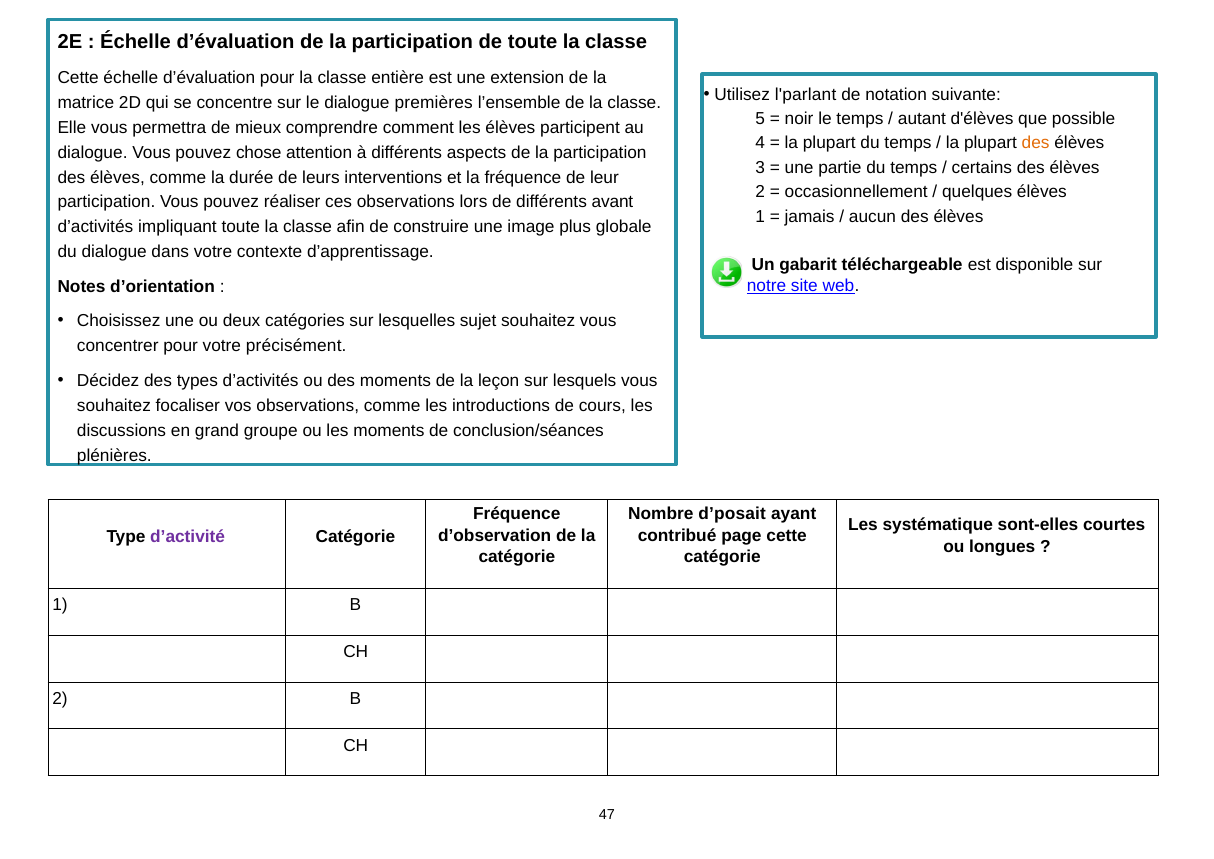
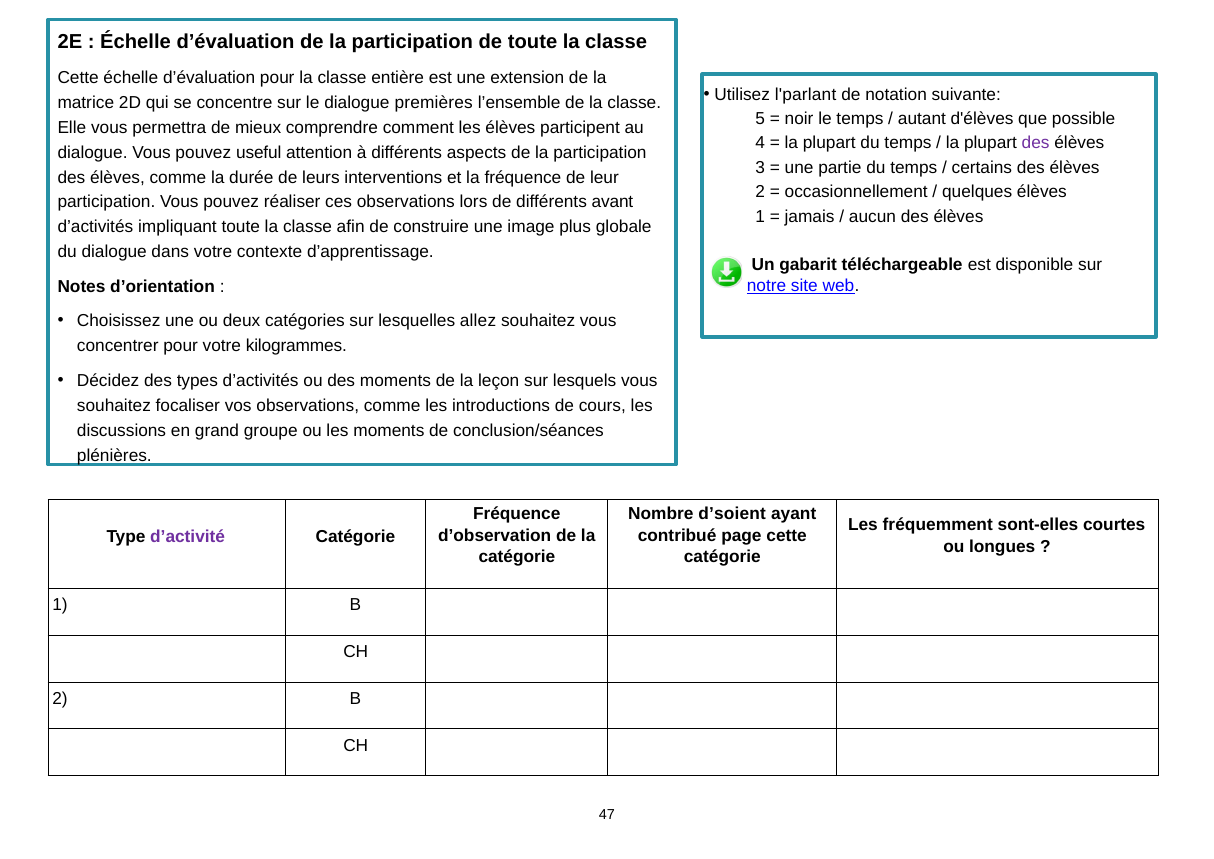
des colour: orange -> purple (1036, 143)
chose: chose -> useful (259, 152)
sujet: sujet -> allez (478, 321)
précisément: précisément -> kilogrammes (296, 346)
d’posait: d’posait -> d’soient (732, 513)
systématique: systématique -> fréquemment (938, 525)
